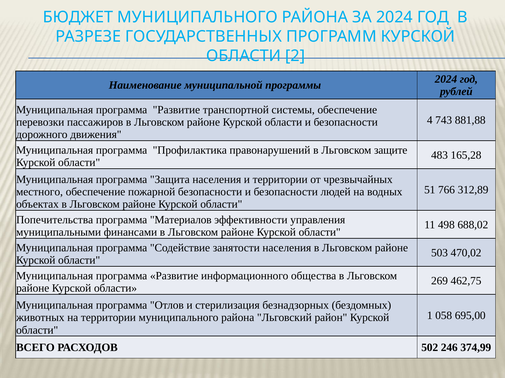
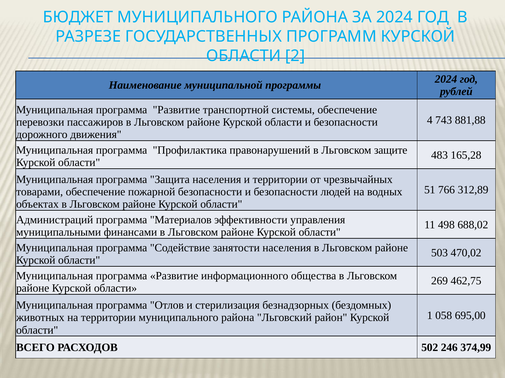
местного: местного -> товарами (40, 192)
Попечительства: Попечительства -> Администраций (55, 220)
